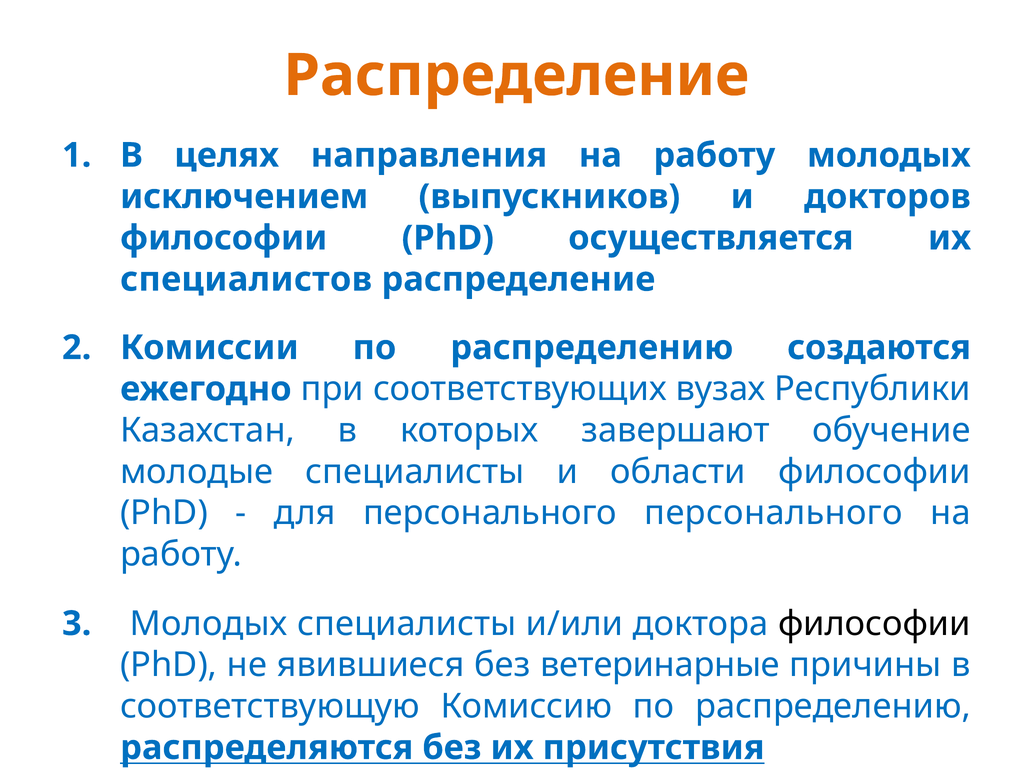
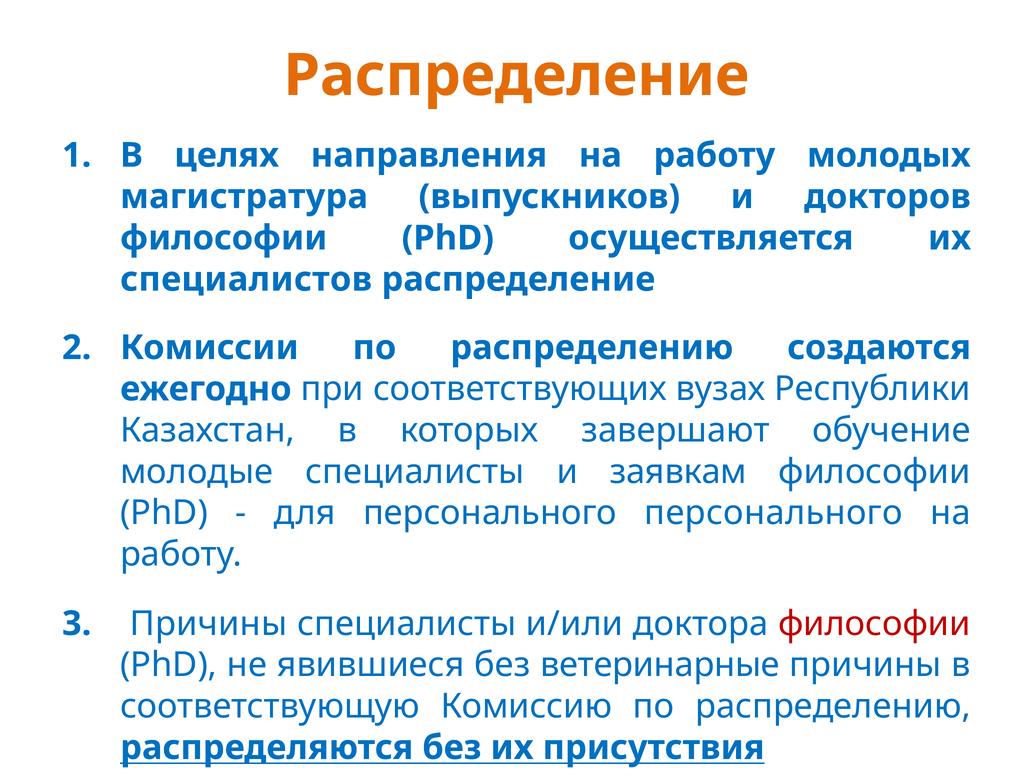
исключением: исключением -> магистратура (244, 197)
области: области -> заявкам (678, 472)
Молодых: Молодых -> Причины (209, 623)
философии colour: black -> red (874, 623)
